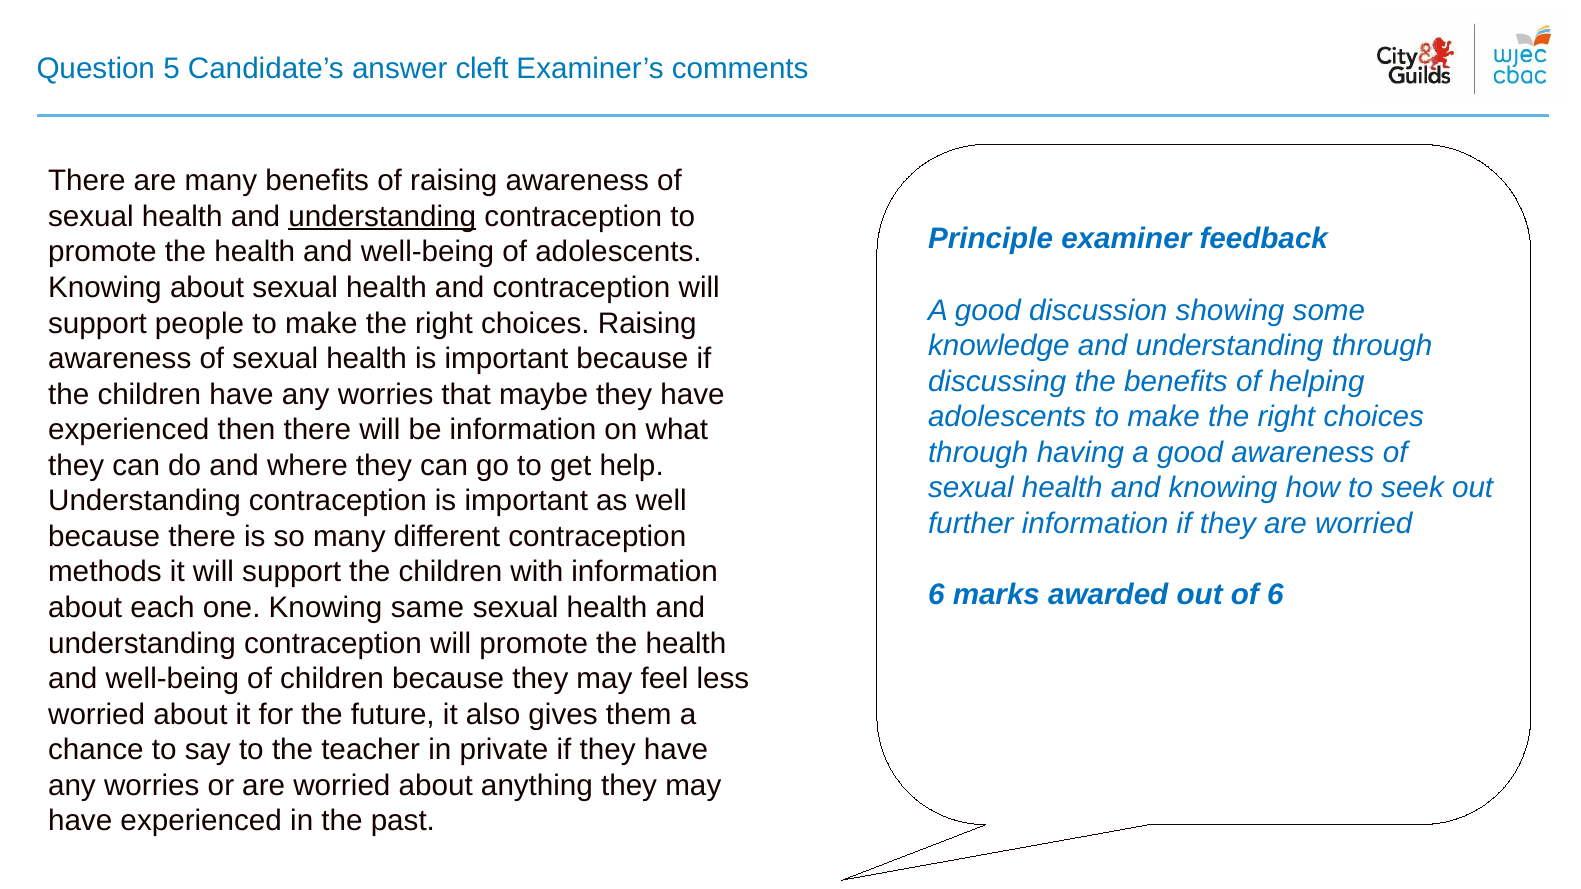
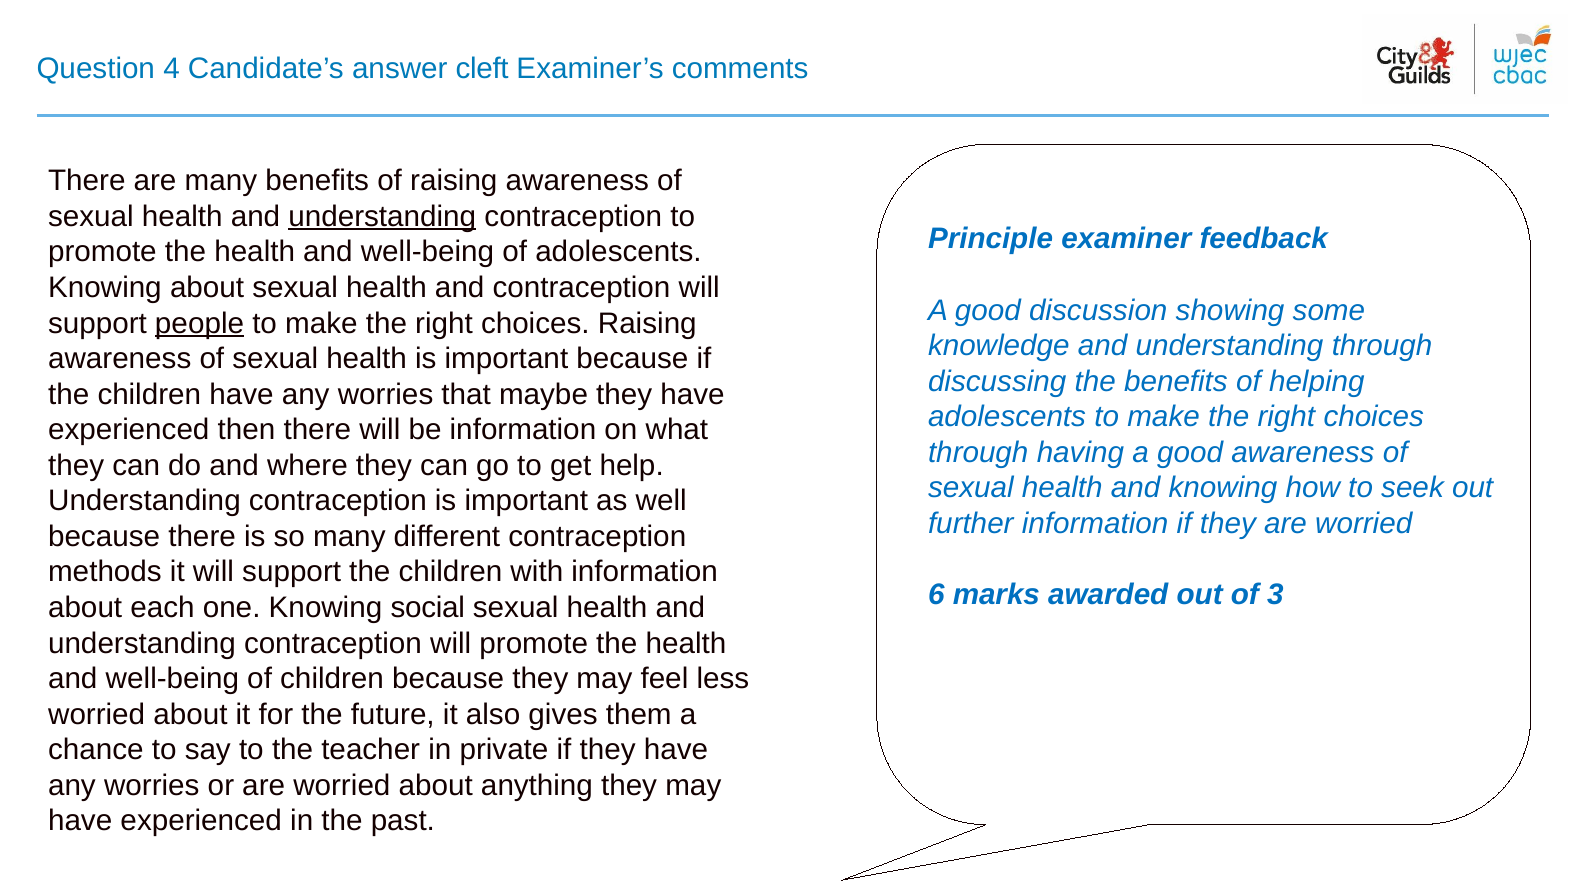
5: 5 -> 4 (172, 69)
people underline: none -> present (200, 323)
of 6: 6 -> 3 (1275, 595)
same: same -> social (428, 608)
